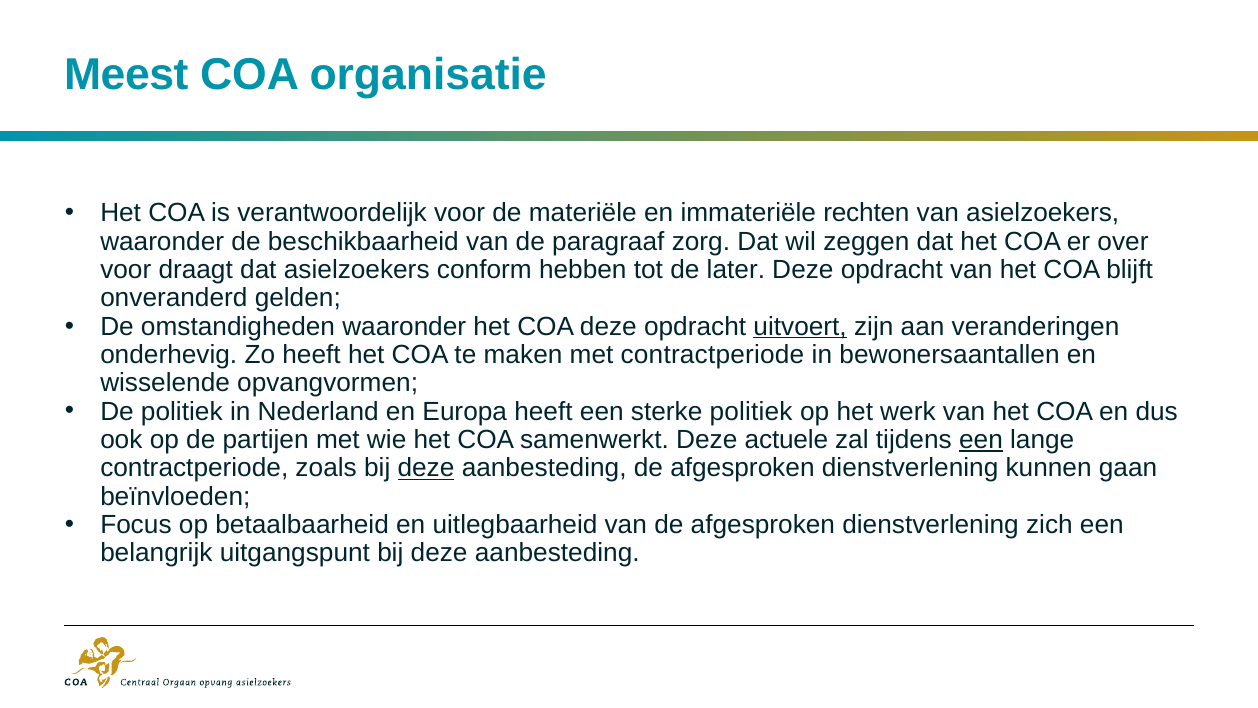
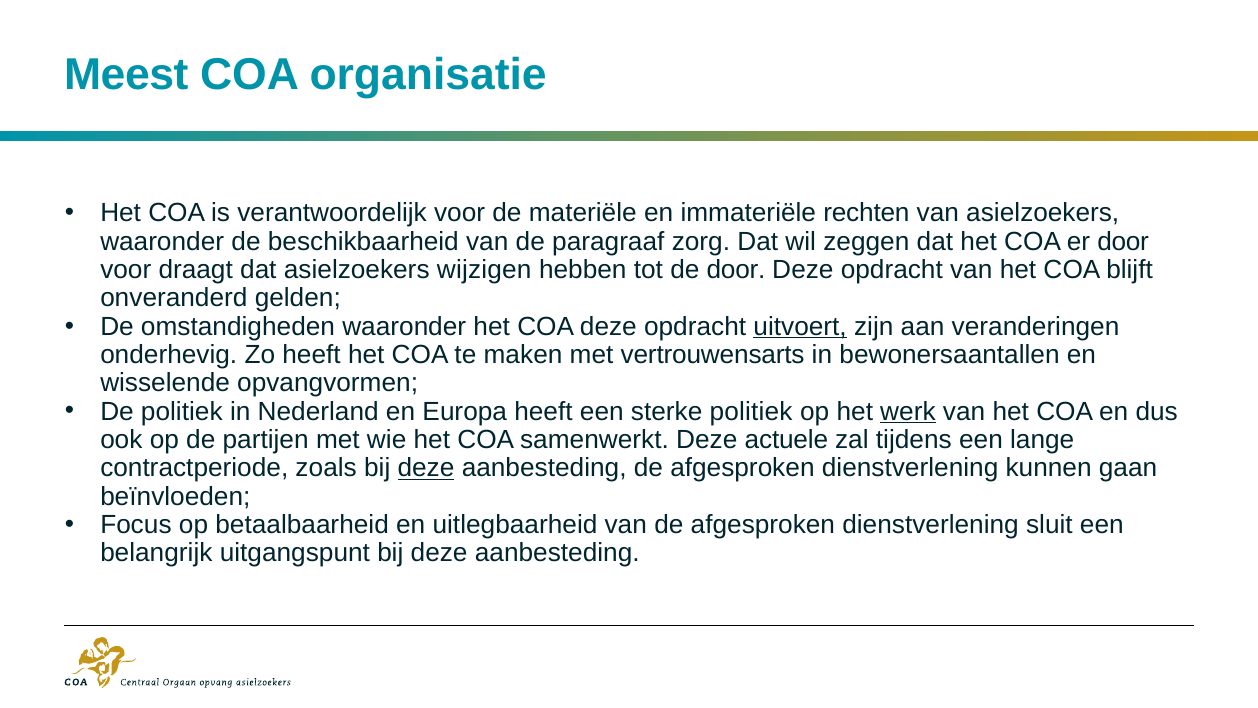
er over: over -> door (1123, 241)
conform: conform -> wijzigen (484, 270)
de later: later -> door (736, 270)
met contractperiode: contractperiode -> vertrouwensarts (713, 355)
werk underline: none -> present (908, 411)
een underline: present -> none (981, 439)
zich: zich -> sluit (1049, 524)
